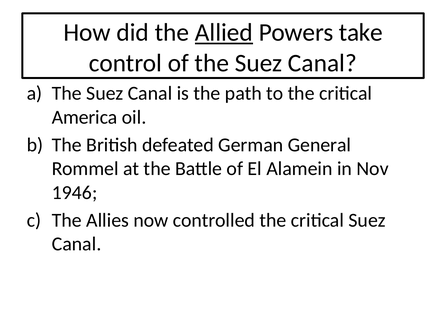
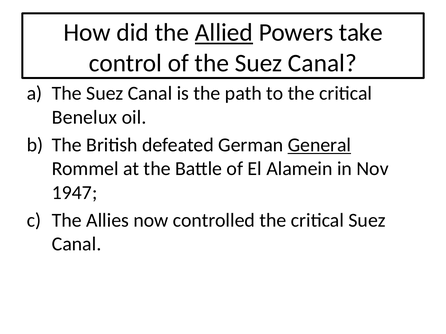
America: America -> Benelux (85, 117)
General underline: none -> present (319, 145)
1946: 1946 -> 1947 (75, 193)
